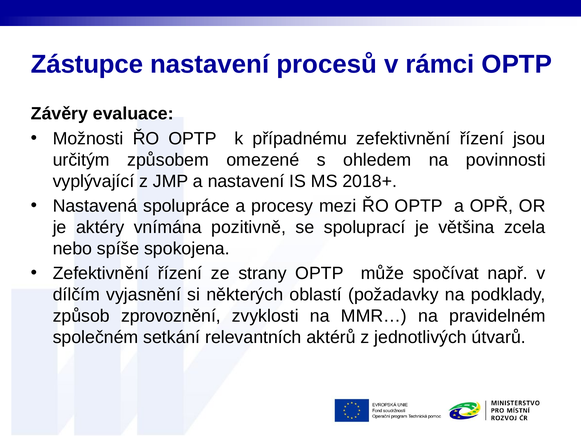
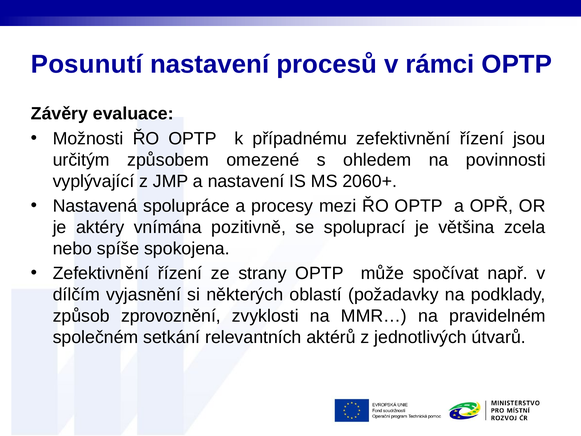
Zástupce: Zástupce -> Posunutí (87, 64)
2018+: 2018+ -> 2060+ (370, 181)
